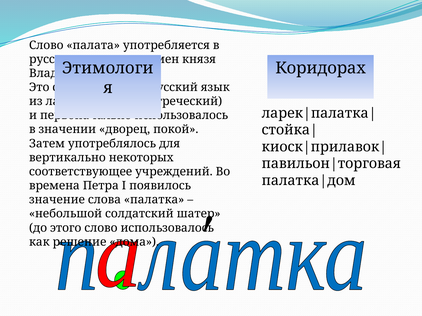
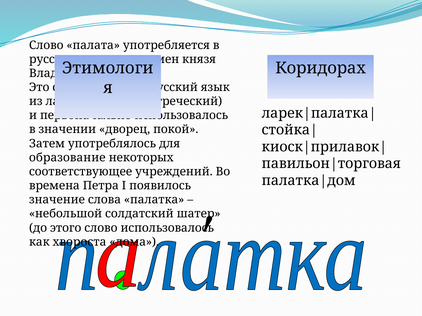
вертикально: вертикально -> образование (67, 158)
решение: решение -> хвороста (80, 242)
